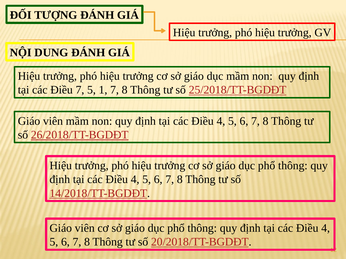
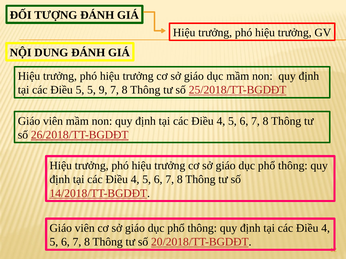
Điều 7: 7 -> 5 (80, 90)
1: 1 -> 9 (103, 90)
